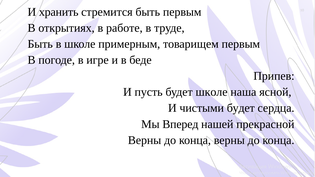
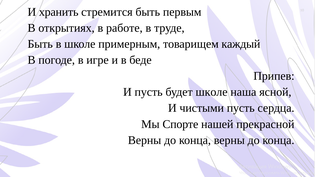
товарищем первым: первым -> каждый (241, 44)
чистыми будет: будет -> пусть (241, 108)
Вперед: Вперед -> Спорте (180, 124)
